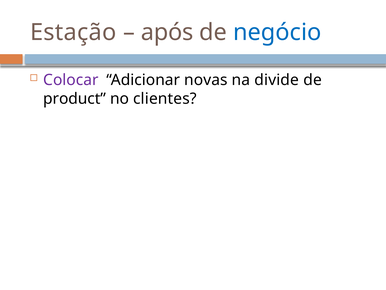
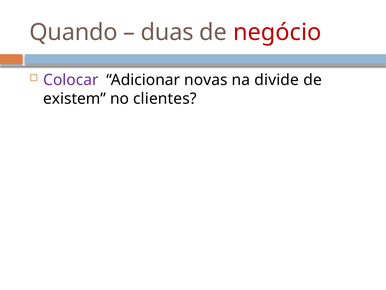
Estação: Estação -> Quando (73, 32)
após: após -> duas (167, 32)
negócio colour: blue -> red (277, 32)
product: product -> existem (75, 99)
